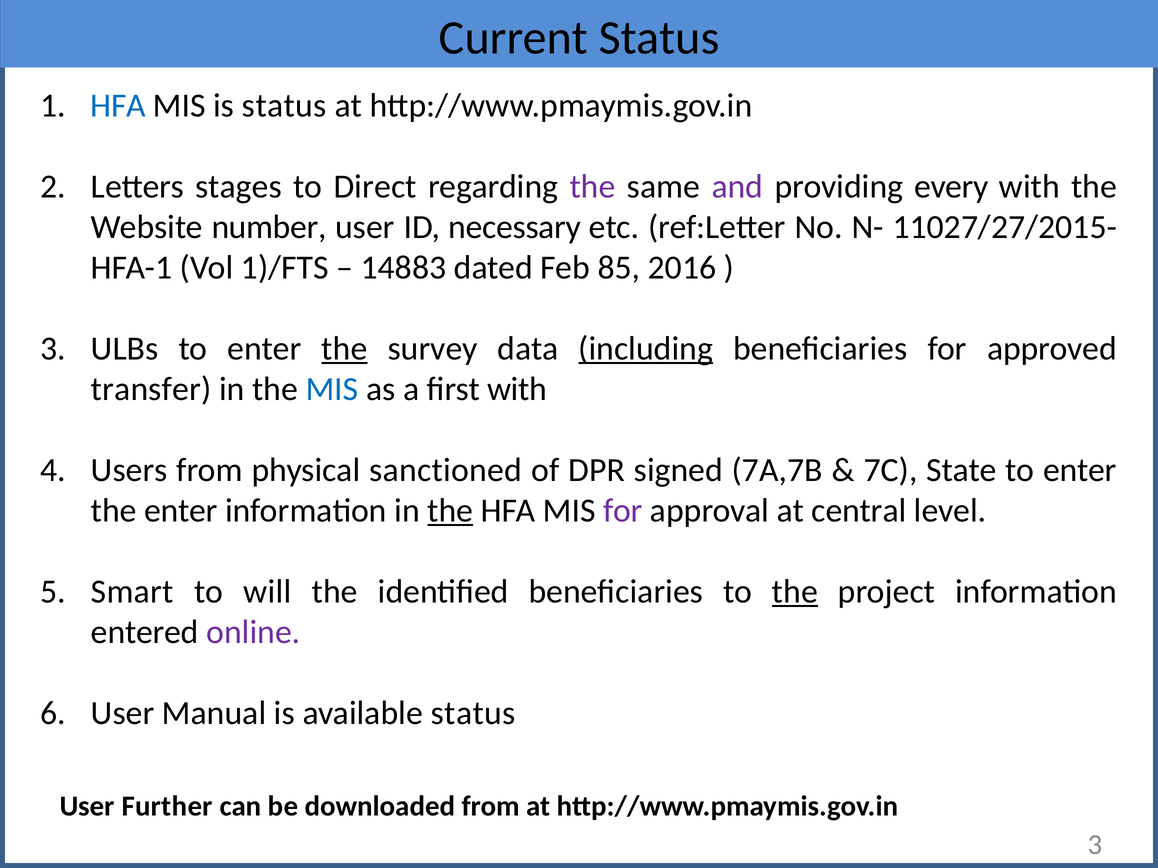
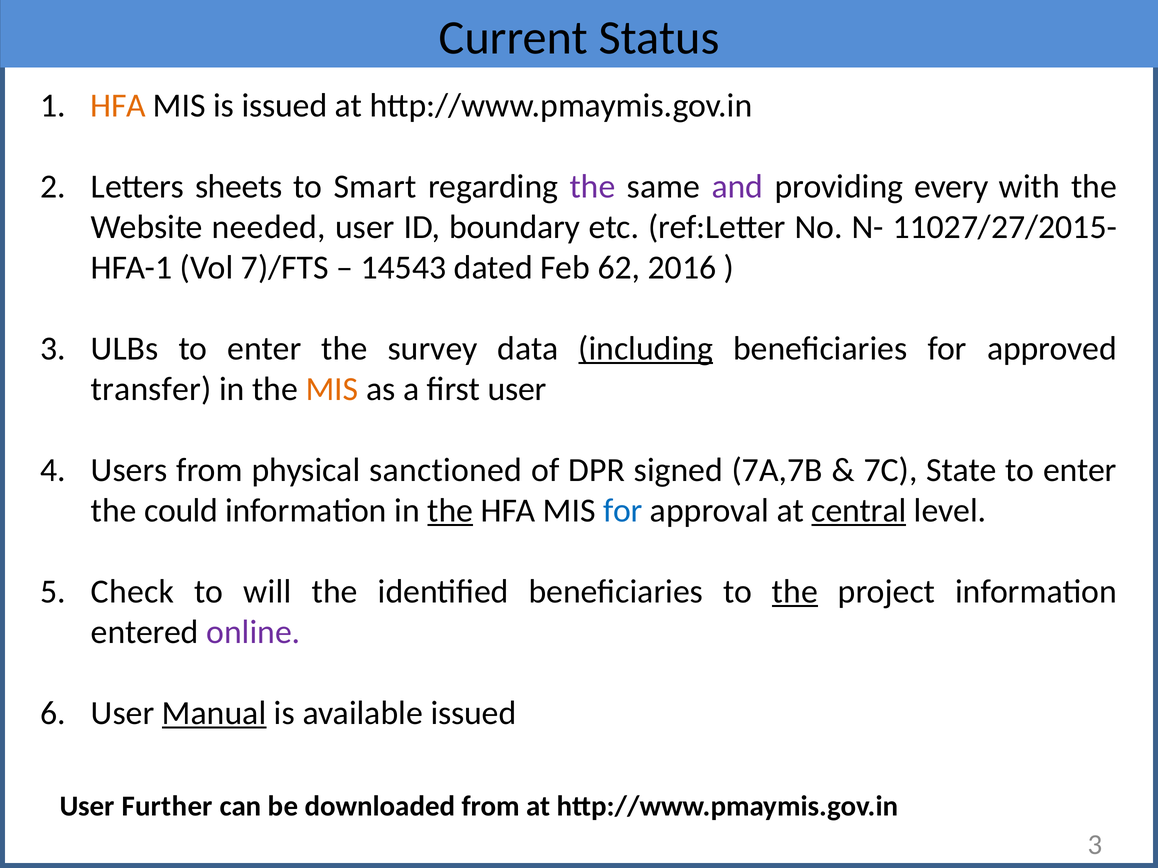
HFA colour: blue -> orange (118, 105)
is status: status -> issued (285, 105)
stages: stages -> sheets (239, 187)
Direct: Direct -> Smart (375, 187)
number: number -> needed (269, 227)
necessary: necessary -> boundary (515, 227)
1)/FTS: 1)/FTS -> 7)/FTS (285, 268)
14883: 14883 -> 14543 (403, 268)
85: 85 -> 62 (619, 268)
the underline: present -> none (344, 349)
MIS colour: blue -> orange (332, 389)
first with: with -> user (517, 389)
the enter: enter -> could (181, 511)
for colour: purple -> blue (623, 511)
central underline: none -> present (859, 511)
Smart: Smart -> Check (132, 592)
Manual underline: none -> present (214, 713)
available status: status -> issued (473, 713)
